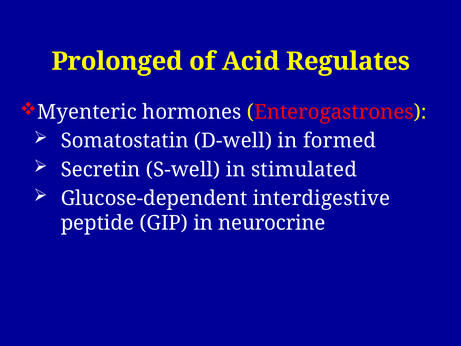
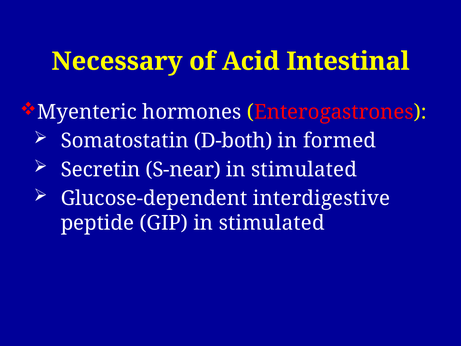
Prolonged: Prolonged -> Necessary (117, 61)
Regulates: Regulates -> Intestinal (348, 61)
D-well: D-well -> D-both (233, 141)
S-well: S-well -> S-near (183, 169)
GIP in neurocrine: neurocrine -> stimulated (272, 223)
